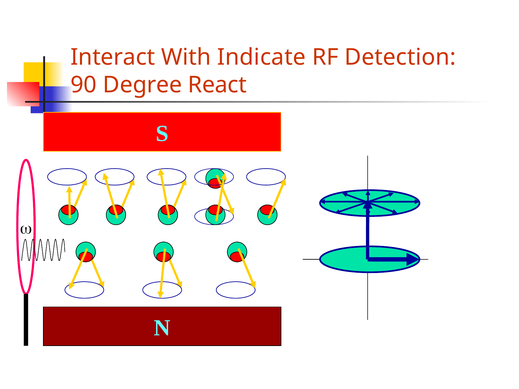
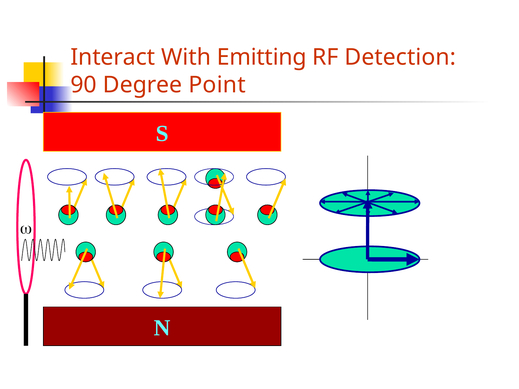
Indicate: Indicate -> Emitting (262, 57)
React: React -> Point (217, 85)
